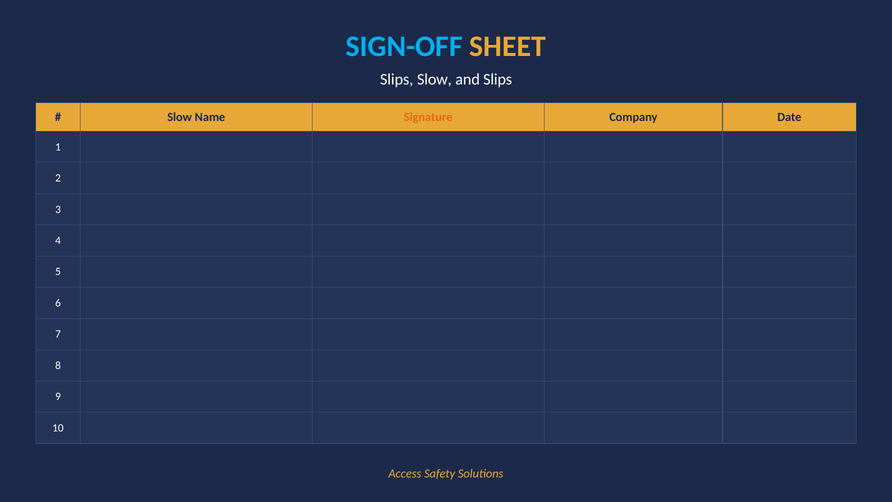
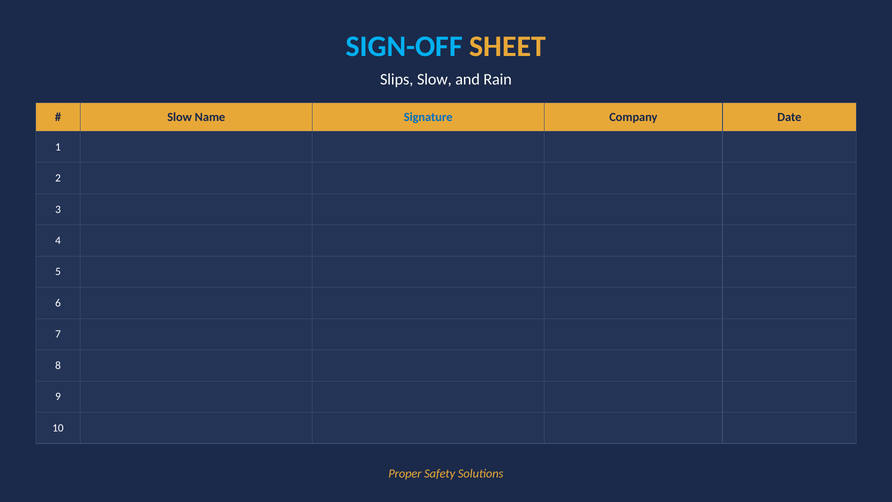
and Slips: Slips -> Rain (498, 79)
Signature colour: orange -> blue (428, 117)
Access: Access -> Proper (405, 474)
